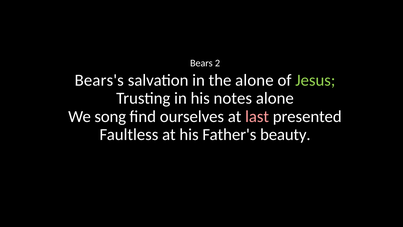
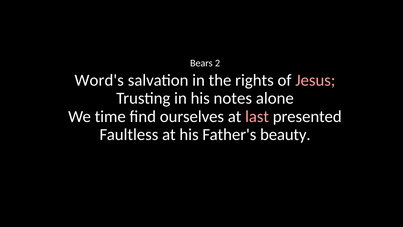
Bears's: Bears's -> Word's (99, 80)
the alone: alone -> rights (254, 80)
Jesus colour: light green -> pink (315, 80)
song: song -> time (110, 116)
